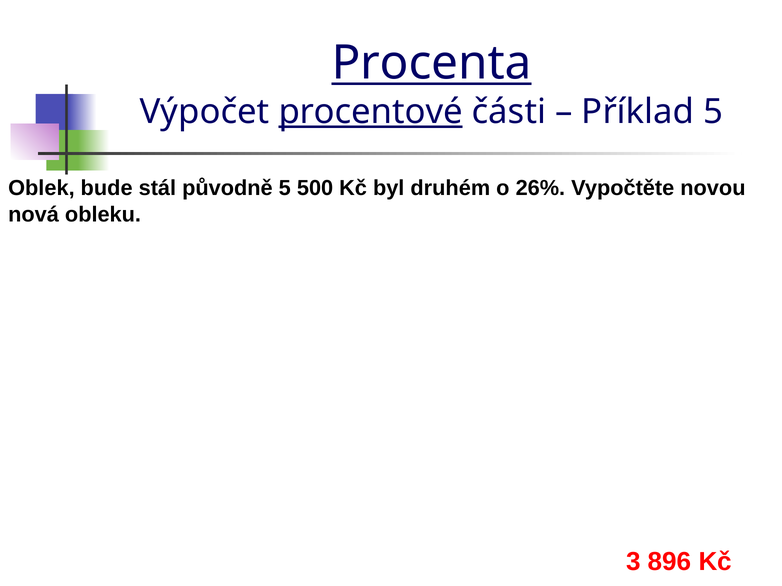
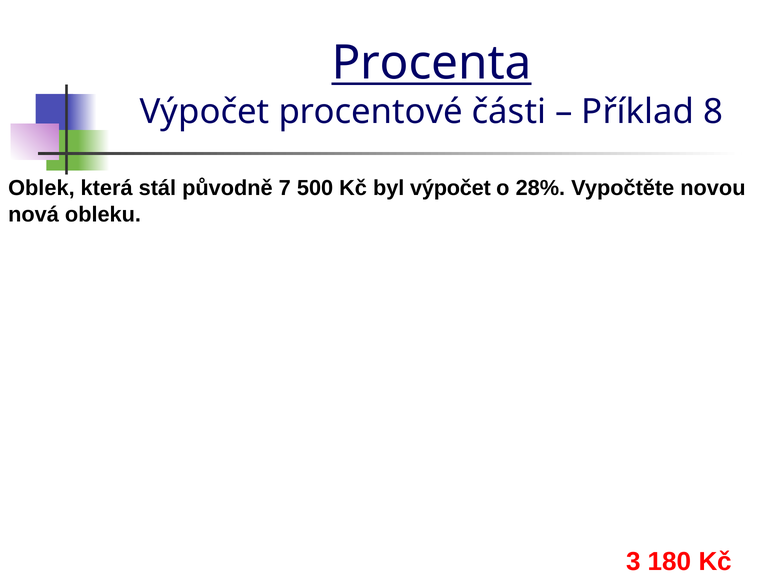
procentové underline: present -> none (371, 112)
Příklad 5: 5 -> 8 (713, 112)
bude: bude -> která (107, 188)
původně 5: 5 -> 7 (285, 188)
byl druhém: druhém -> výpočet (450, 188)
26%: 26% -> 28% (540, 188)
896: 896 -> 180 (670, 562)
